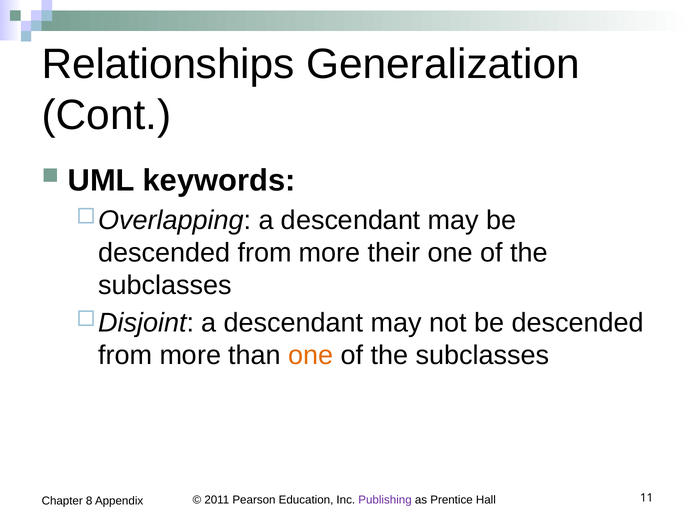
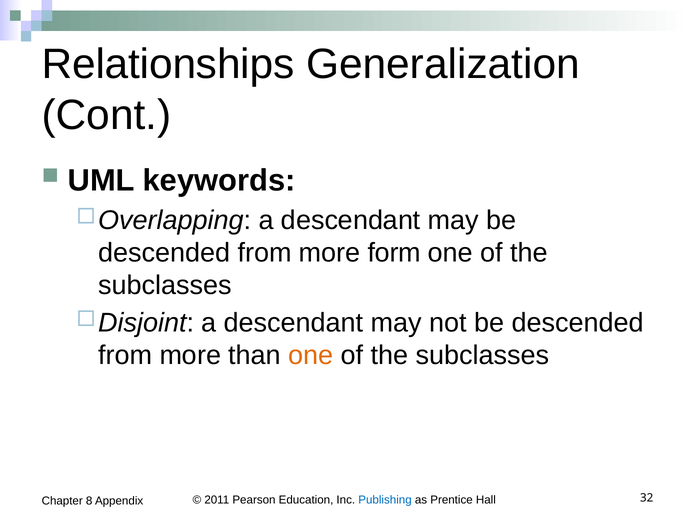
their: their -> form (394, 253)
Publishing colour: purple -> blue (385, 500)
11: 11 -> 32 (647, 498)
